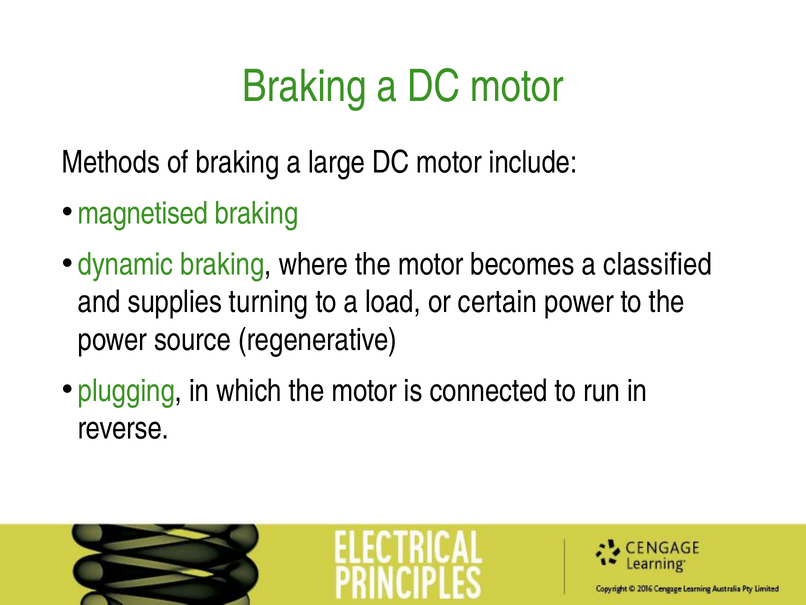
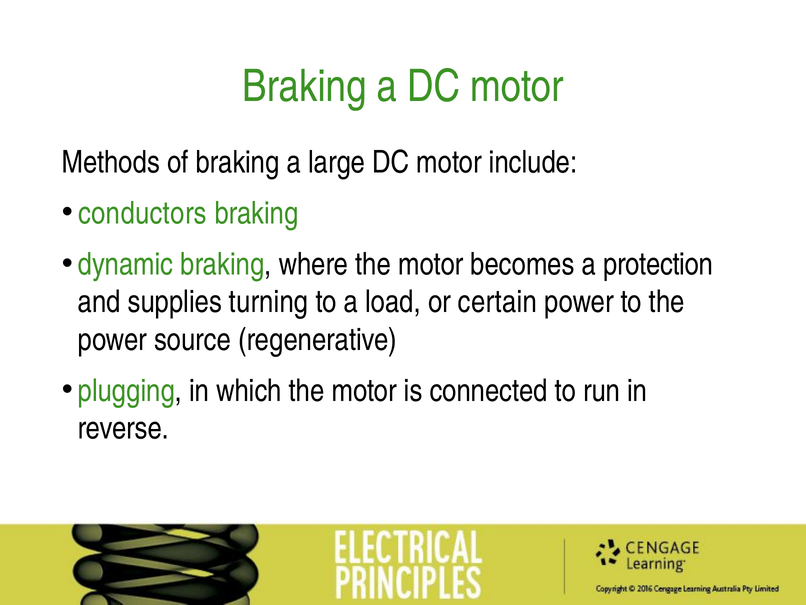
magnetised: magnetised -> conductors (142, 213)
classified: classified -> protection (658, 264)
